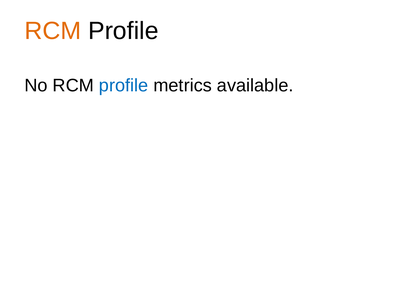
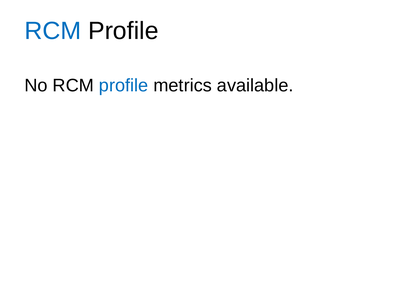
RCM colour: orange -> blue (53, 31)
